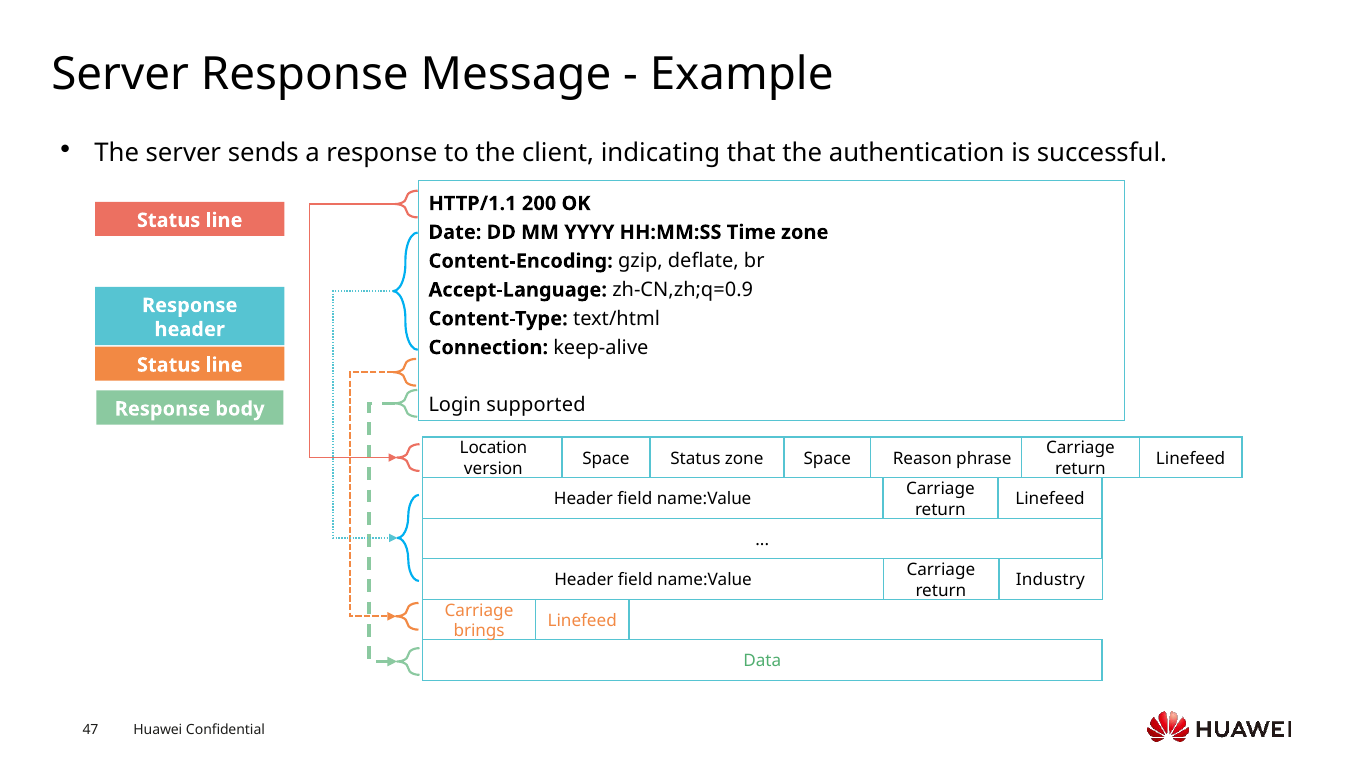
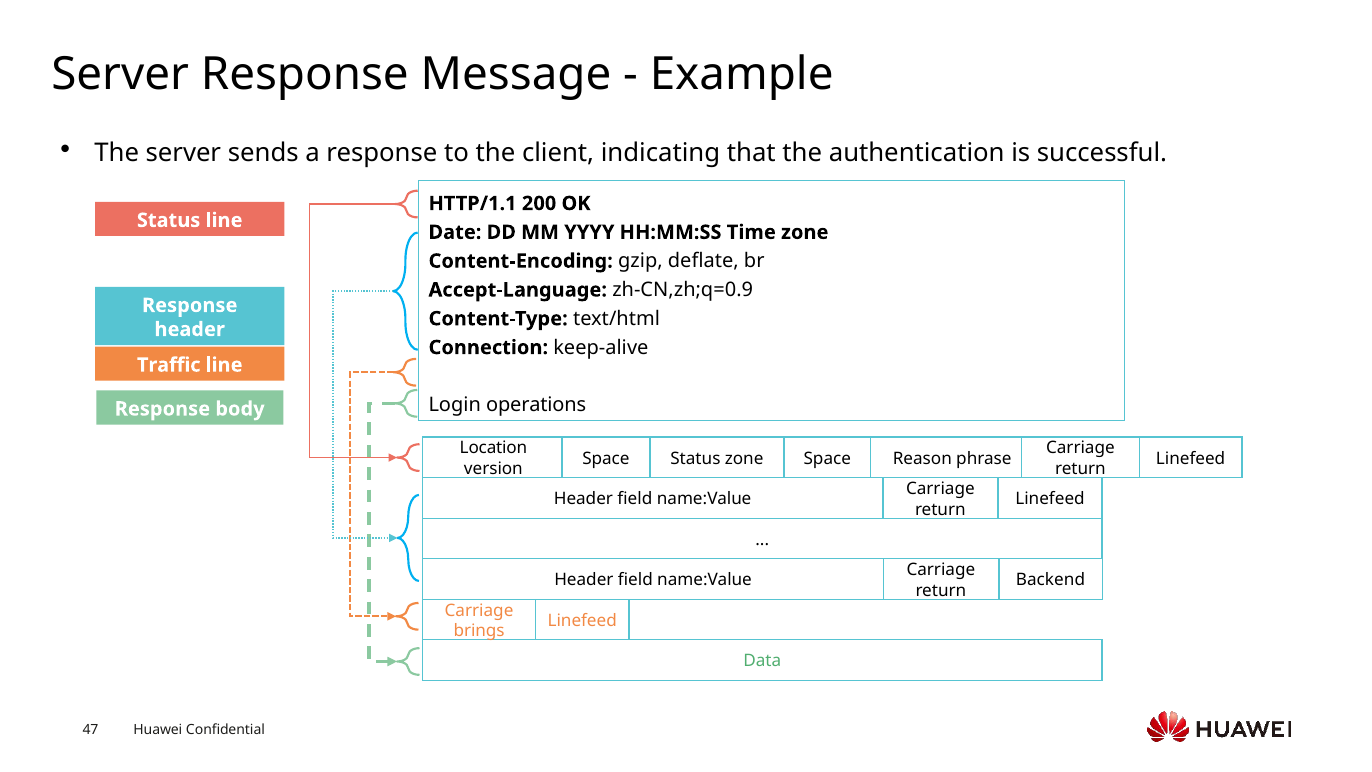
Status: Status -> Traffic (169, 365)
supported: supported -> operations (536, 405)
Industry: Industry -> Backend (1050, 580)
